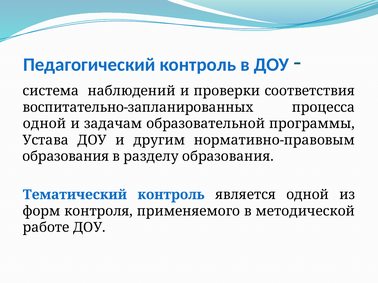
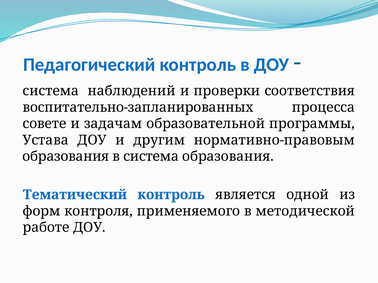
одной: одной -> совете (45, 124)
в разделу: разделу -> система (151, 157)
